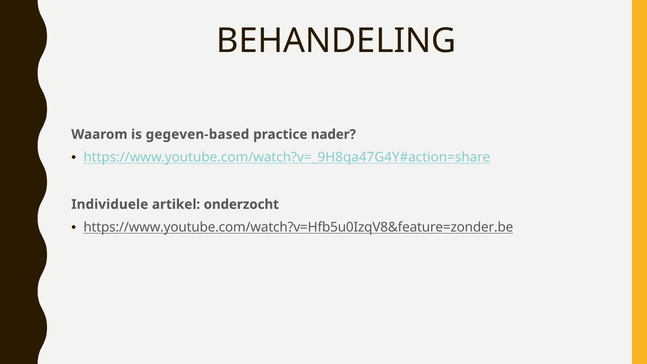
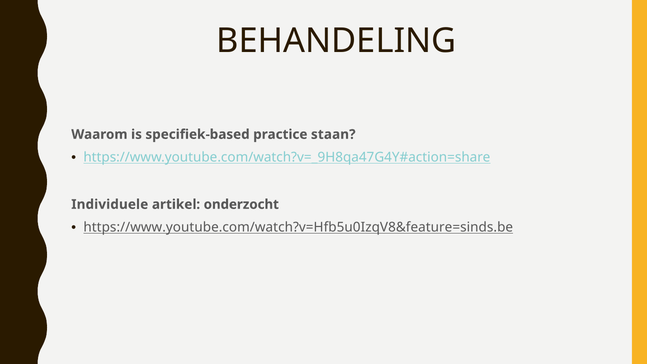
gegeven-based: gegeven-based -> specifiek-based (198, 134)
nader: nader -> staan (333, 134)
https://www.youtube.com/watch?v=Hfb5u0IzqV8&feature=zonder.be: https://www.youtube.com/watch?v=Hfb5u0IzqV8&feature=zonder.be -> https://www.youtube.com/watch?v=Hfb5u0IzqV8&feature=sinds.be (298, 227)
